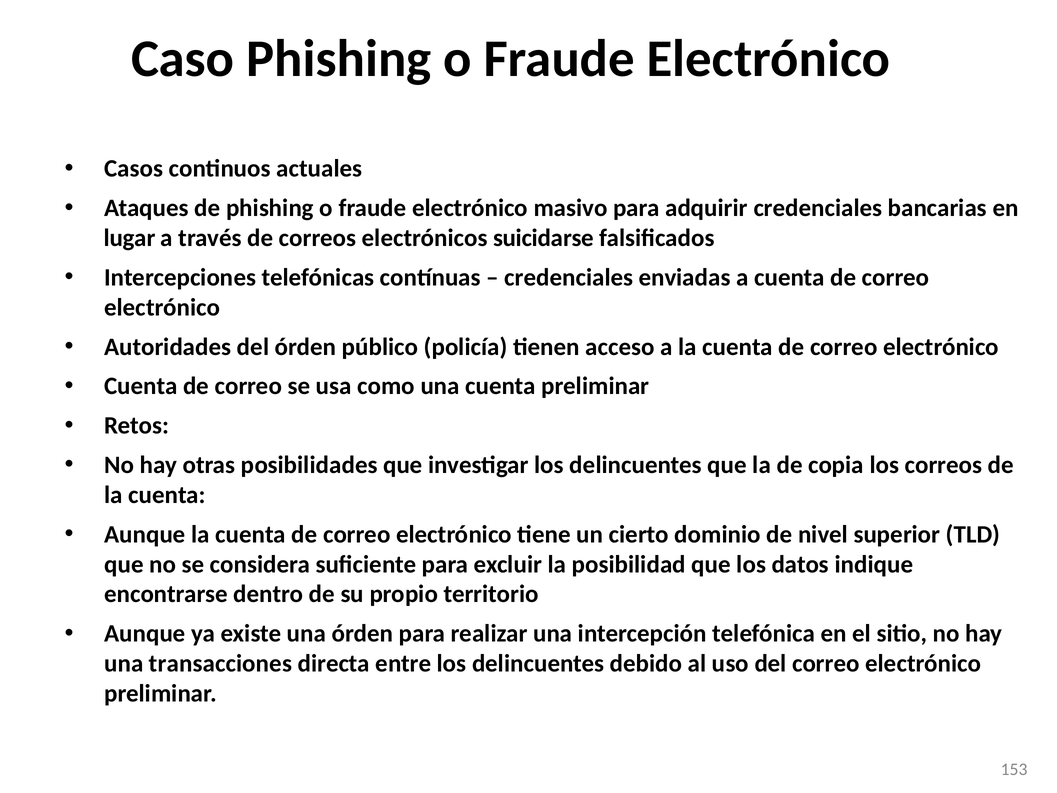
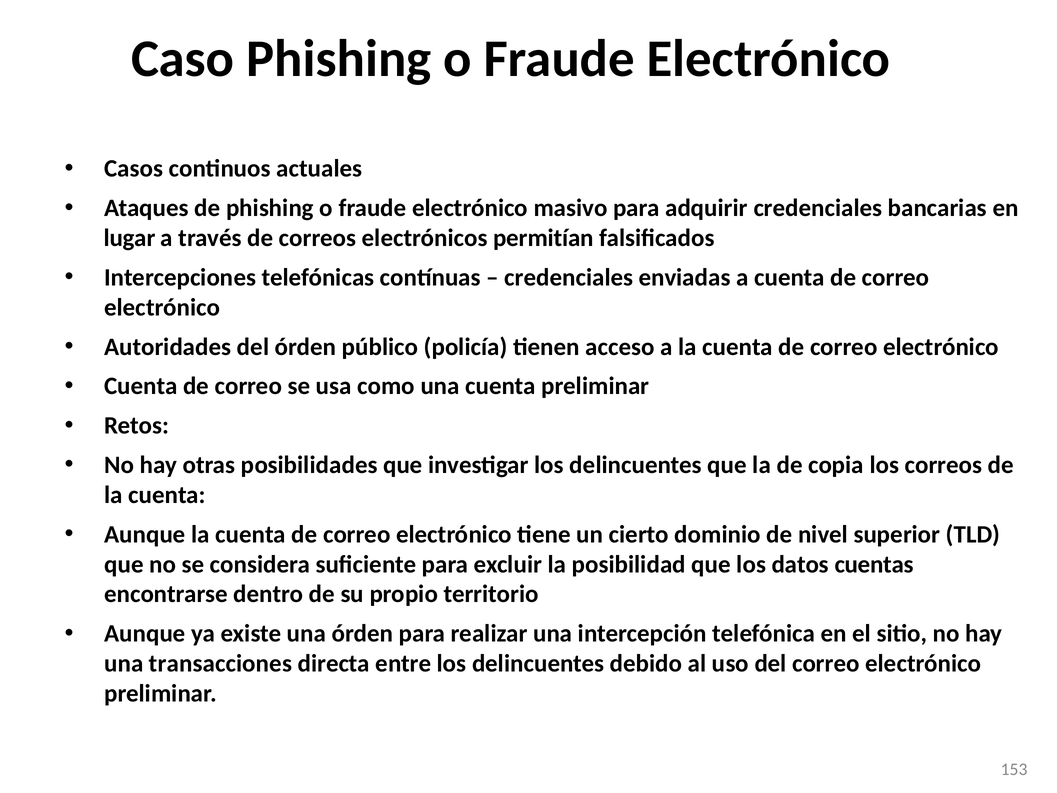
suicidarse: suicidarse -> permitían (543, 238)
indique: indique -> cuentas (874, 564)
